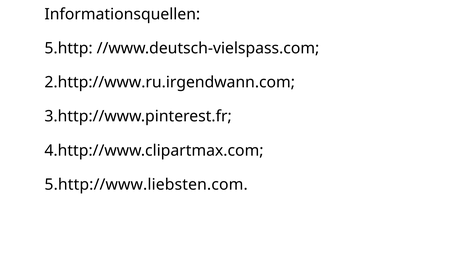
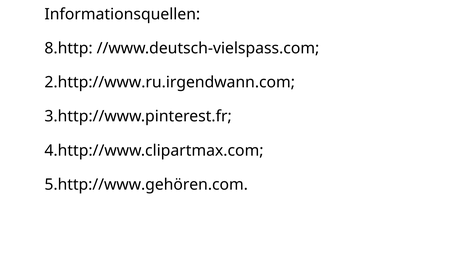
5.http: 5.http -> 8.http (69, 48)
5.http://www.liebsten.com: 5.http://www.liebsten.com -> 5.http://www.gehören.com (146, 184)
